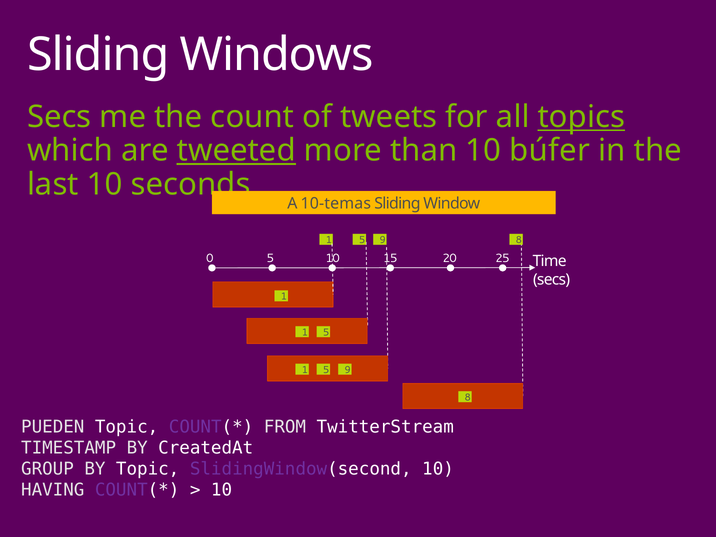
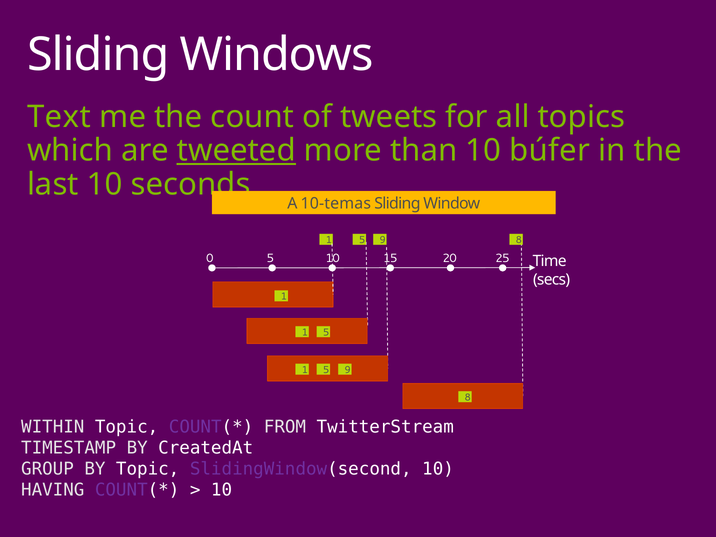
Secs: Secs -> Text (59, 117)
topics underline: present -> none (581, 117)
PUEDEN: PUEDEN -> WITHIN (53, 427)
